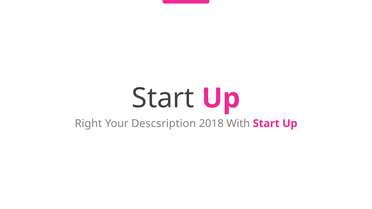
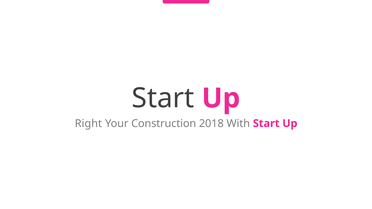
Descsription: Descsription -> Construction (164, 124)
